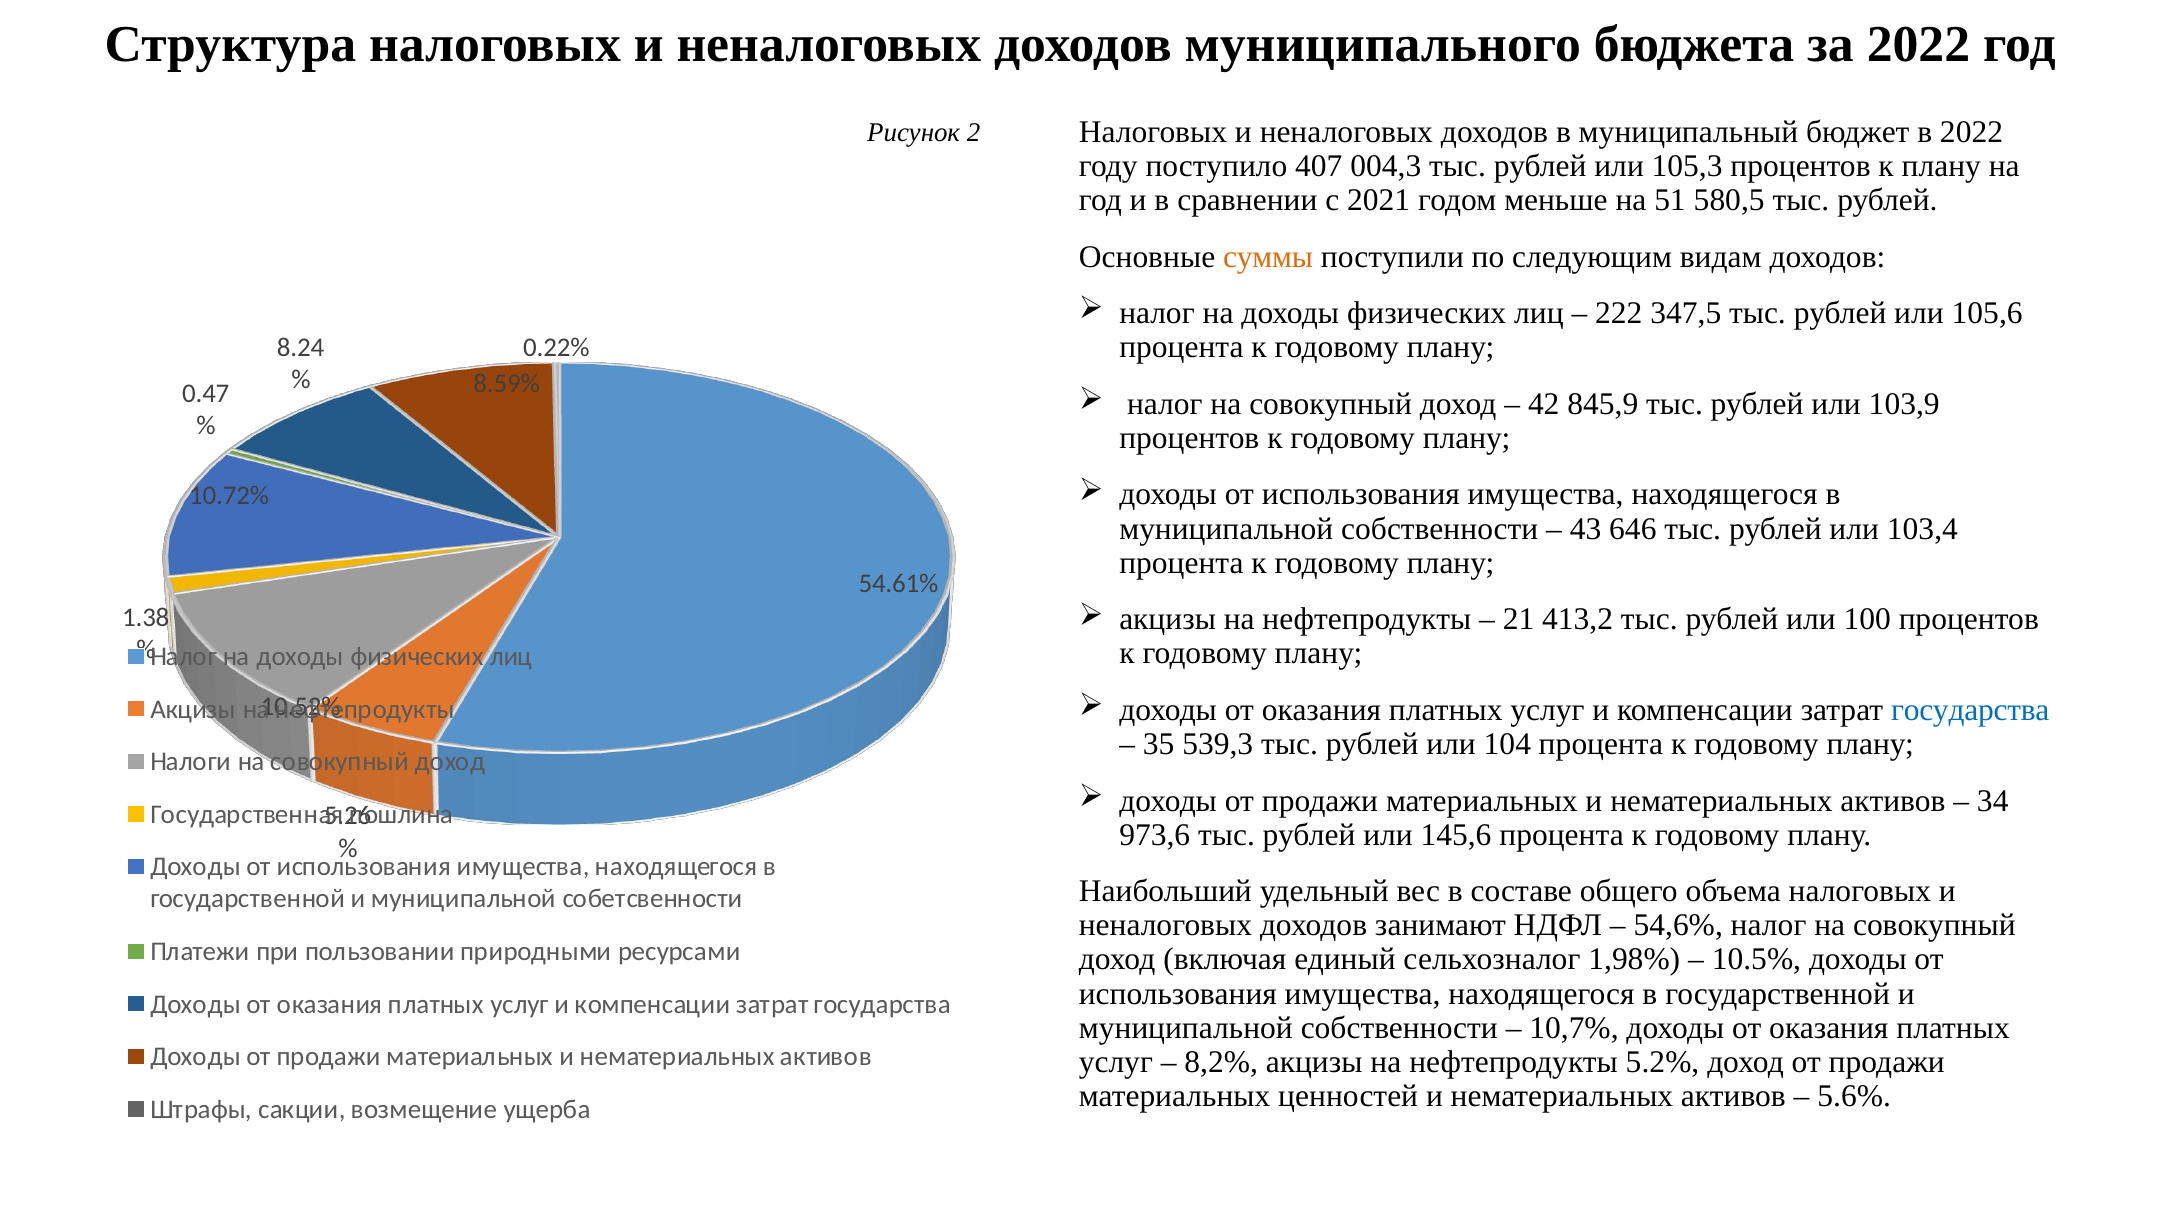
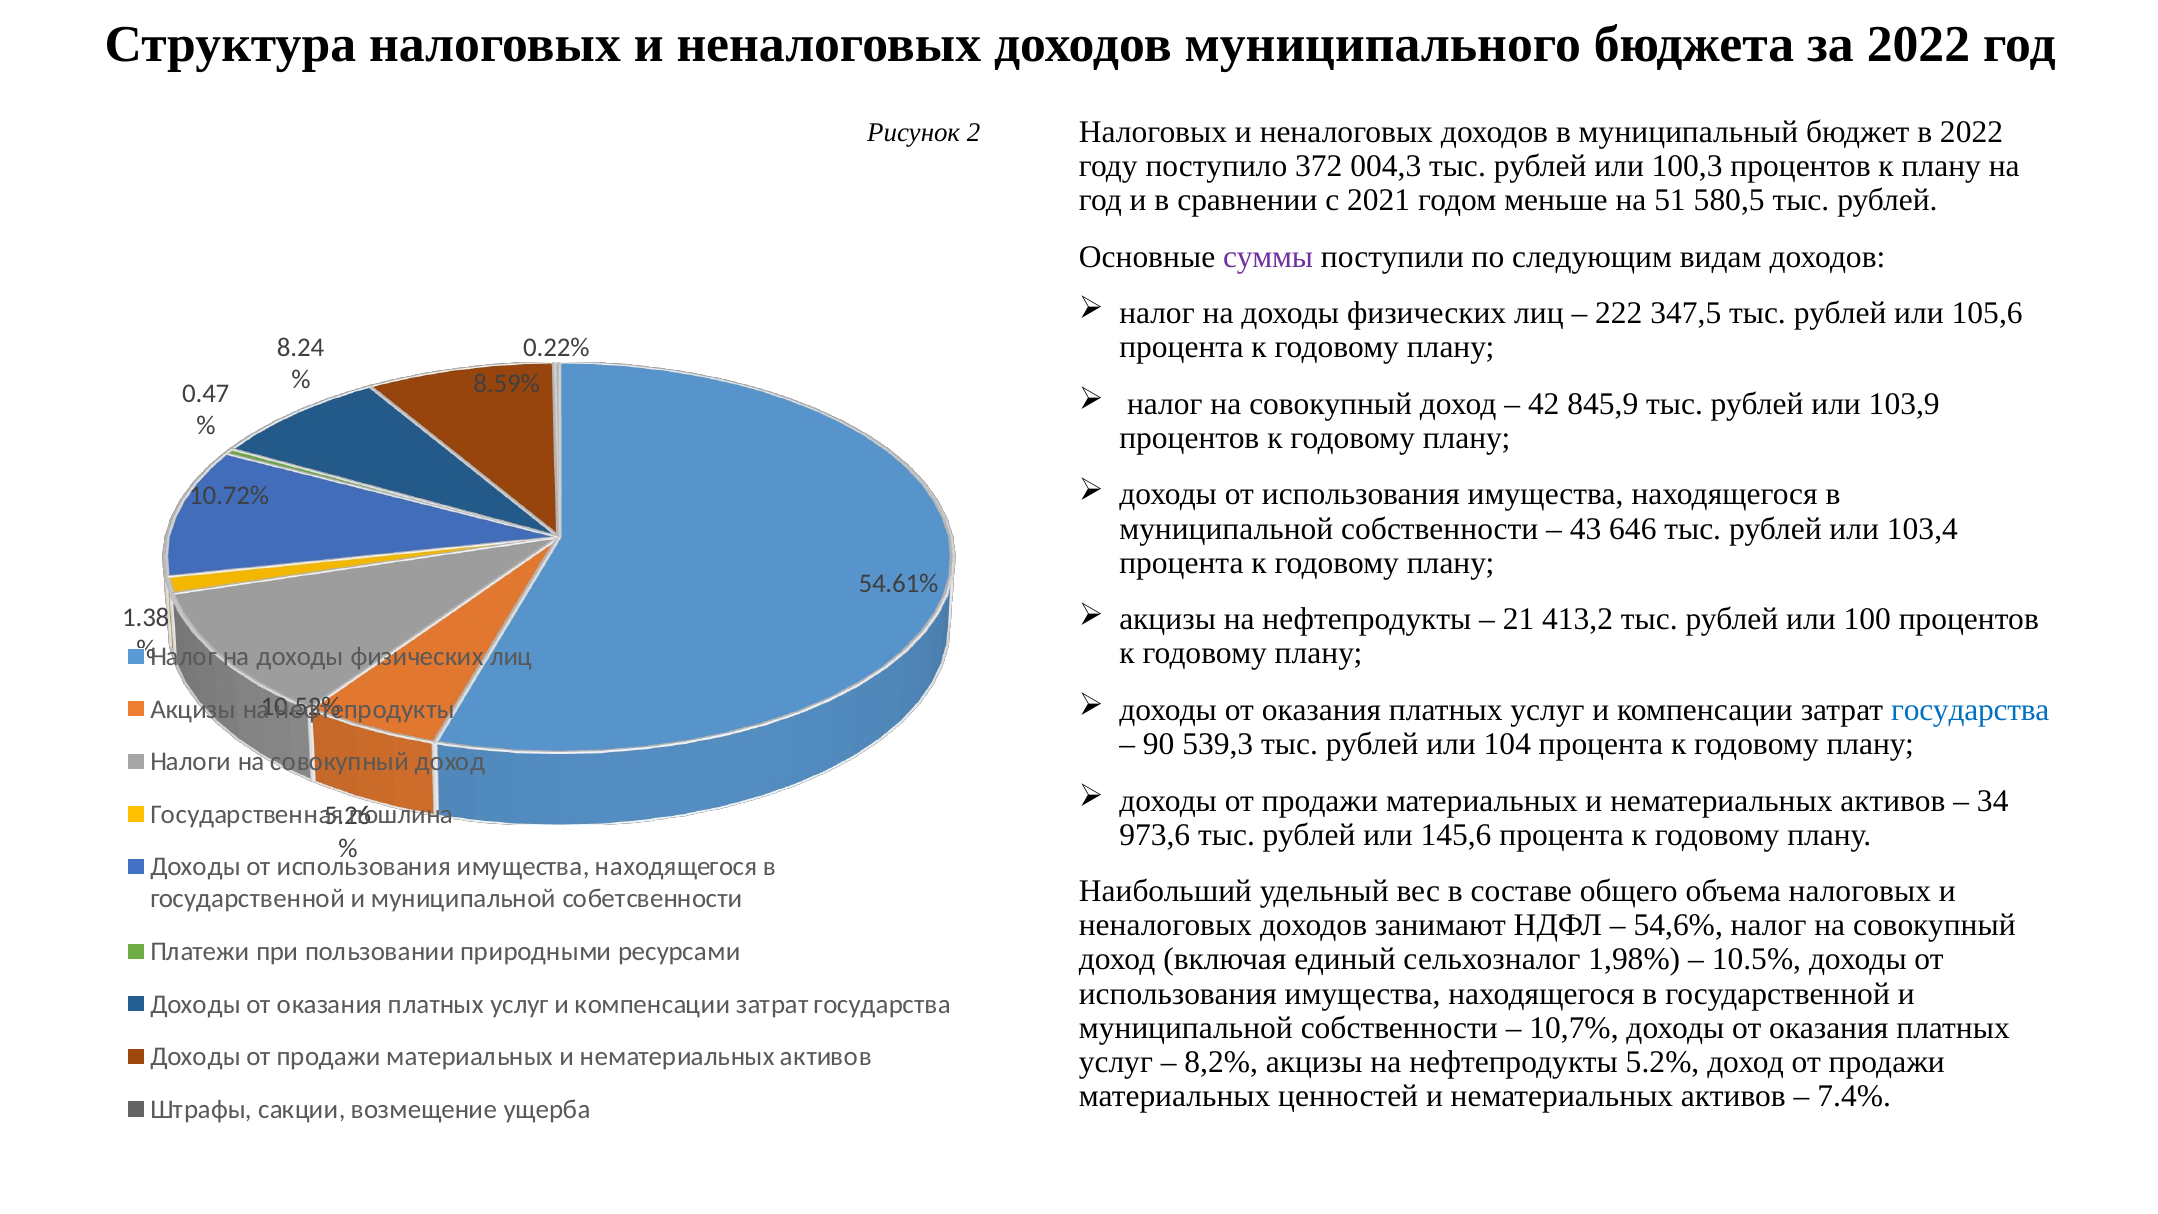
407: 407 -> 372 (1319, 166)
105,3: 105,3 -> 100,3 (1687, 166)
суммы colour: orange -> purple (1268, 257)
35: 35 -> 90 (1159, 744)
5.6%: 5.6% -> 7.4% (1854, 1096)
